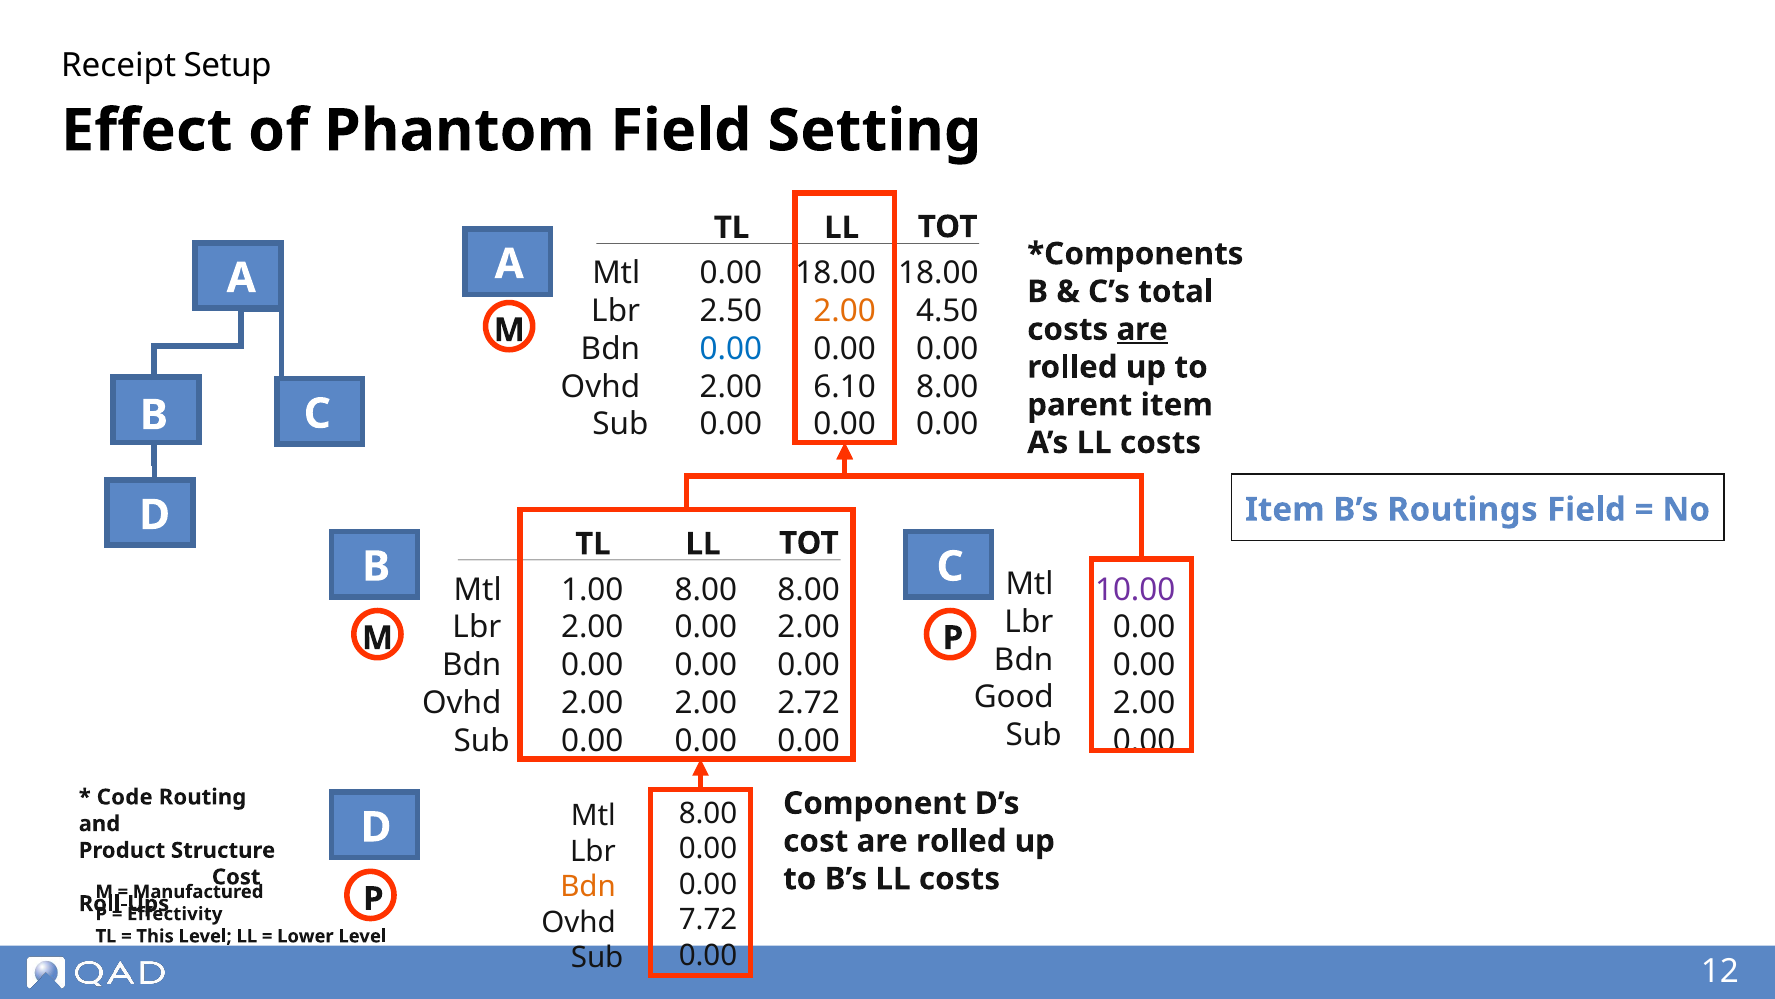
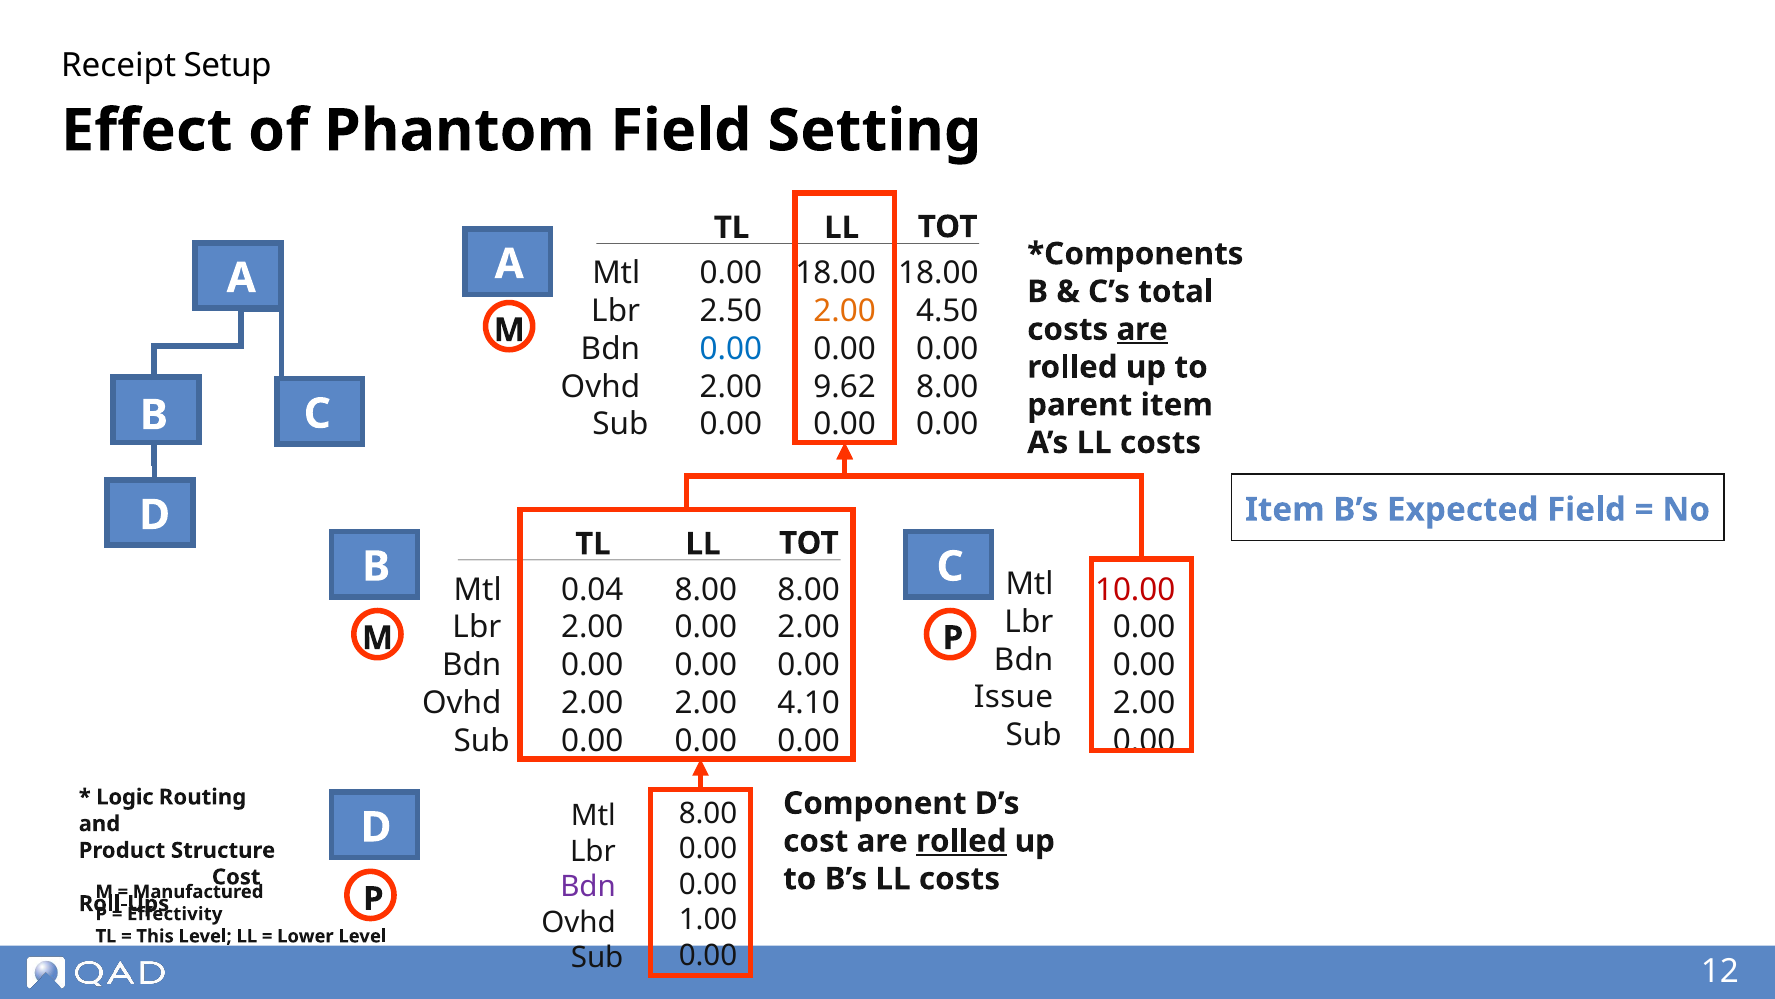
6.10: 6.10 -> 9.62 (845, 386)
Routings: Routings -> Expected (1463, 509)
1.00: 1.00 -> 0.04 (592, 589)
10.00 colour: purple -> red (1135, 589)
Good: Good -> Issue (1014, 697)
2.72: 2.72 -> 4.10 (809, 703)
Code: Code -> Logic (125, 797)
rolled underline: none -> present (961, 841)
Bdn colour: orange -> purple (588, 887)
7.72: 7.72 -> 1.00 (708, 920)
